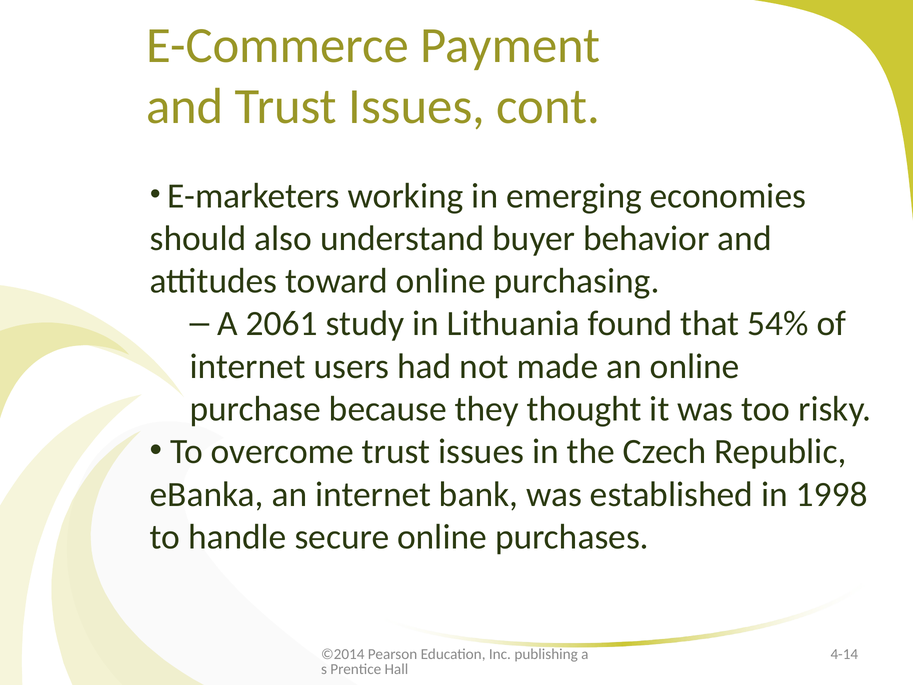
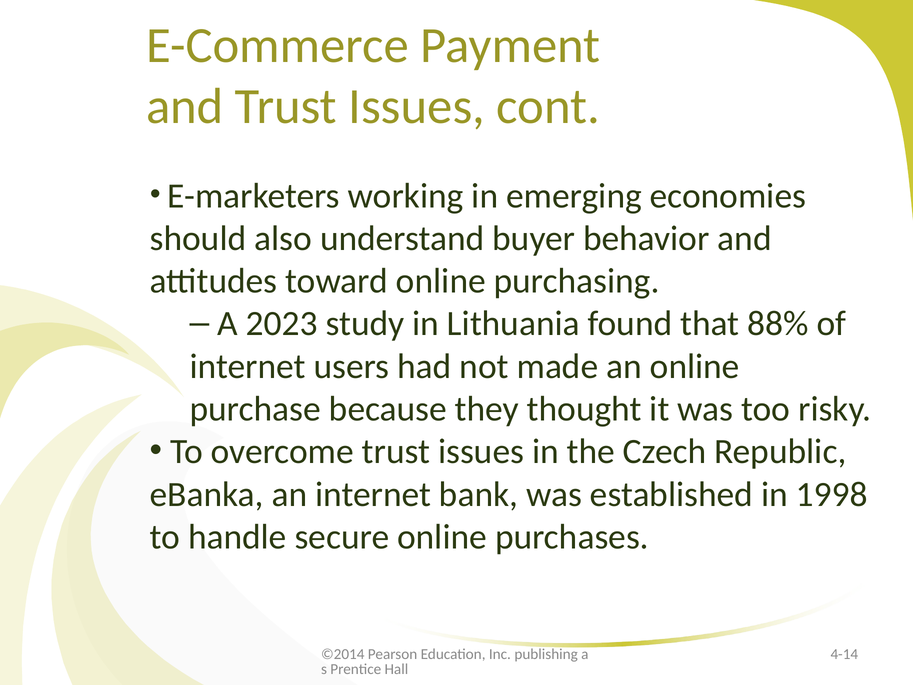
2061: 2061 -> 2023 (282, 324)
54%: 54% -> 88% (778, 324)
